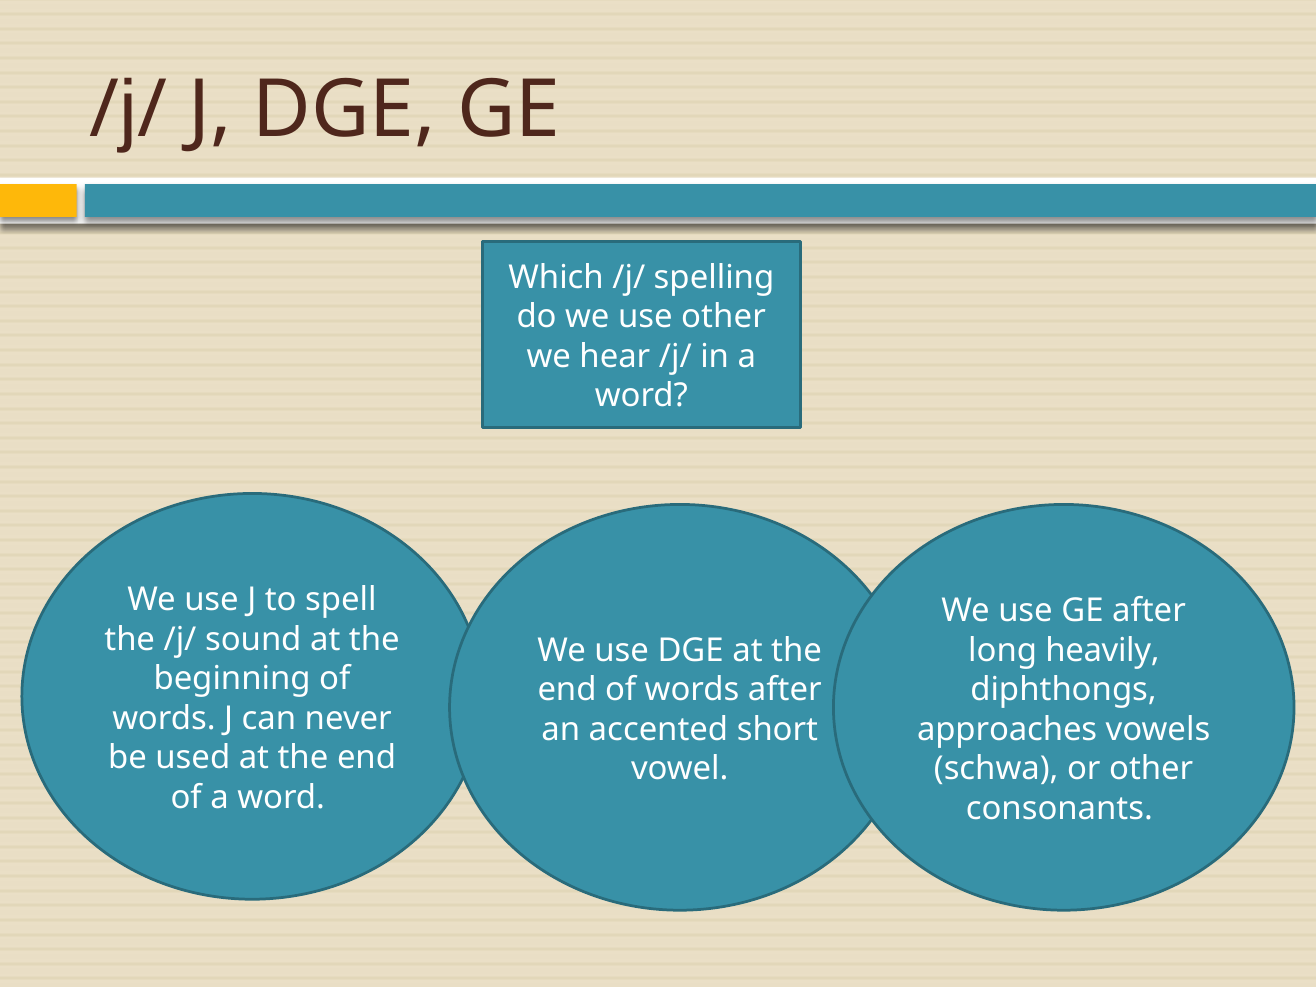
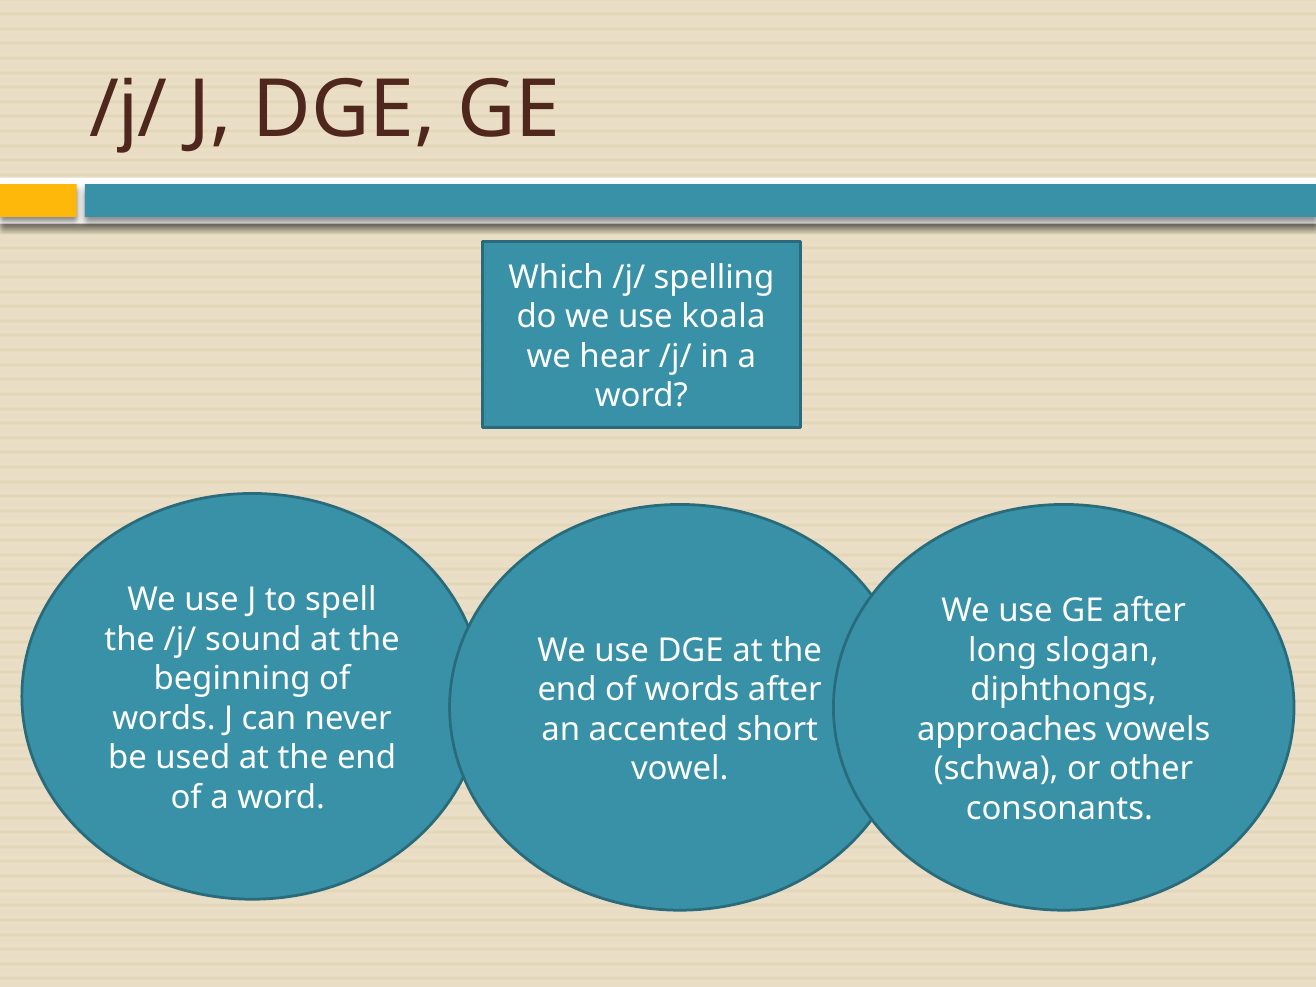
use other: other -> koala (723, 317)
heavily: heavily -> slogan (1102, 650)
